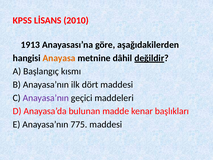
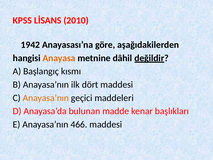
1913: 1913 -> 1942 (30, 45)
Anayasa’nın colour: purple -> orange (46, 98)
775: 775 -> 466 (79, 124)
